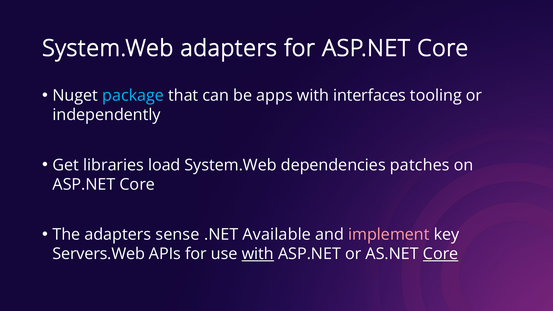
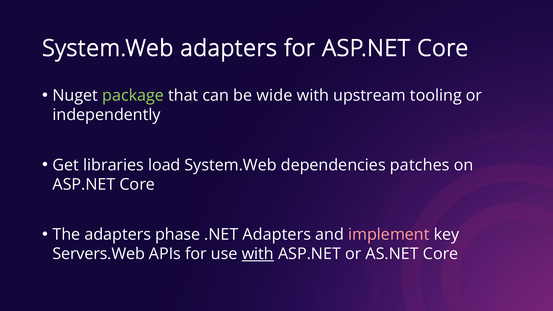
package colour: light blue -> light green (133, 96)
apps: apps -> wide (274, 96)
interfaces: interfaces -> upstream (369, 96)
sense: sense -> phase (178, 235)
.NET Available: Available -> Adapters (277, 235)
Core underline: present -> none (441, 254)
